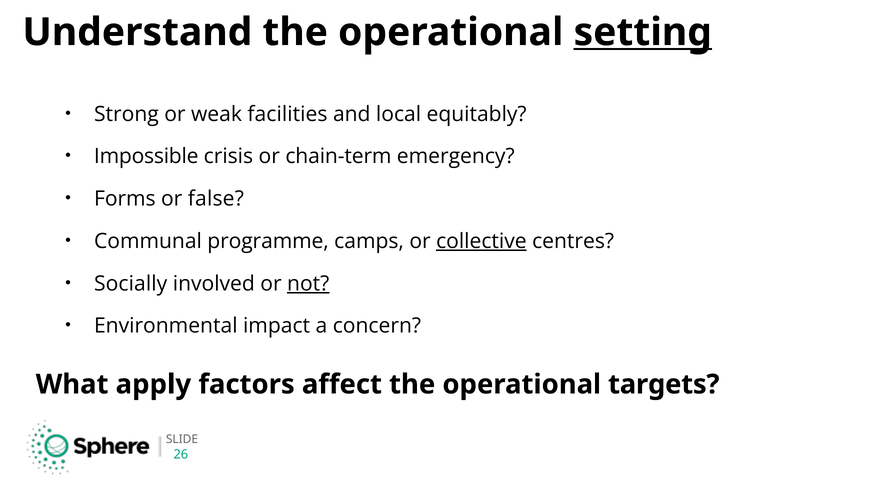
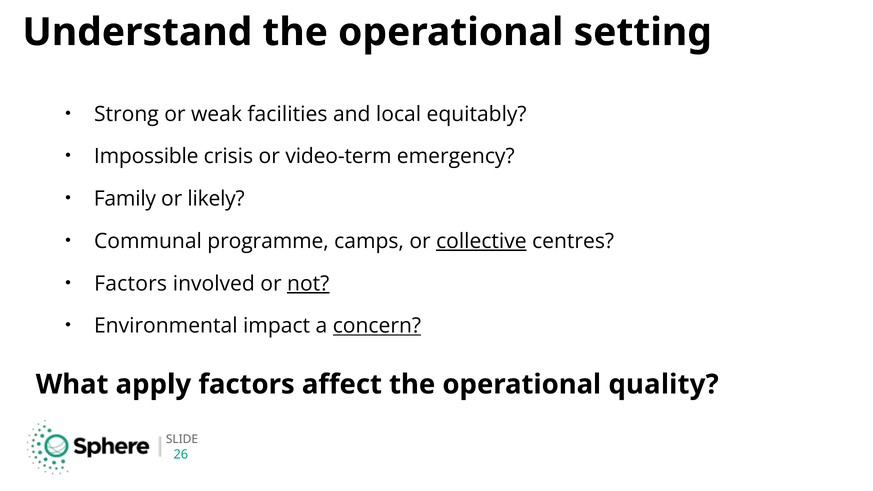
setting underline: present -> none (643, 32)
chain-term: chain-term -> video-term (338, 157)
Forms: Forms -> Family (125, 199)
false: false -> likely (216, 199)
Socially: Socially -> Factors (131, 284)
concern underline: none -> present (377, 326)
targets: targets -> quality (664, 384)
